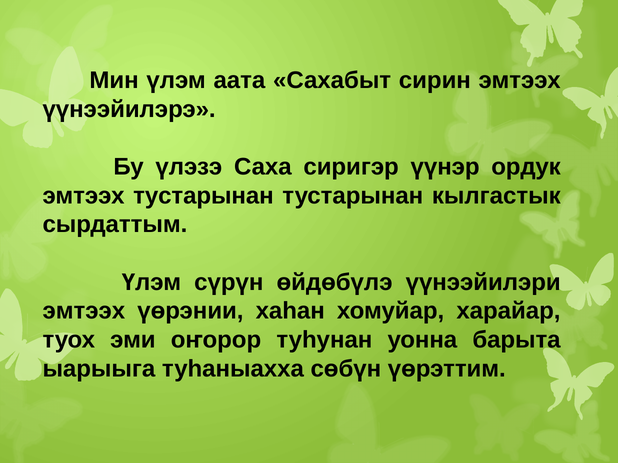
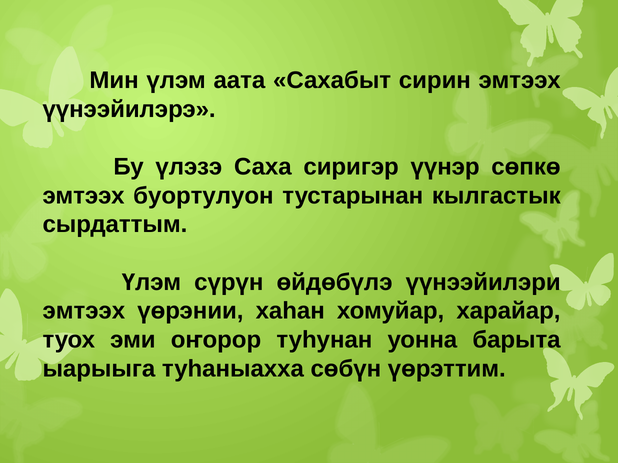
ордук: ордук -> сөпкө (526, 167)
эмтээх тустарынан: тустарынан -> буортулуон (203, 196)
